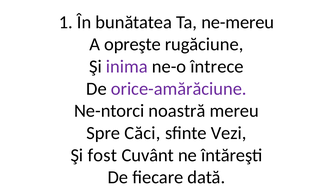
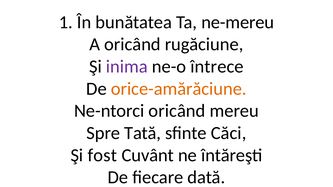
A opreşte: opreşte -> oricând (132, 44)
orice-amărăciune colour: purple -> orange (179, 89)
Ne-ntorci noastră: noastră -> oricând (177, 111)
Căci: Căci -> Tată (143, 133)
Vezi: Vezi -> Căci (229, 133)
